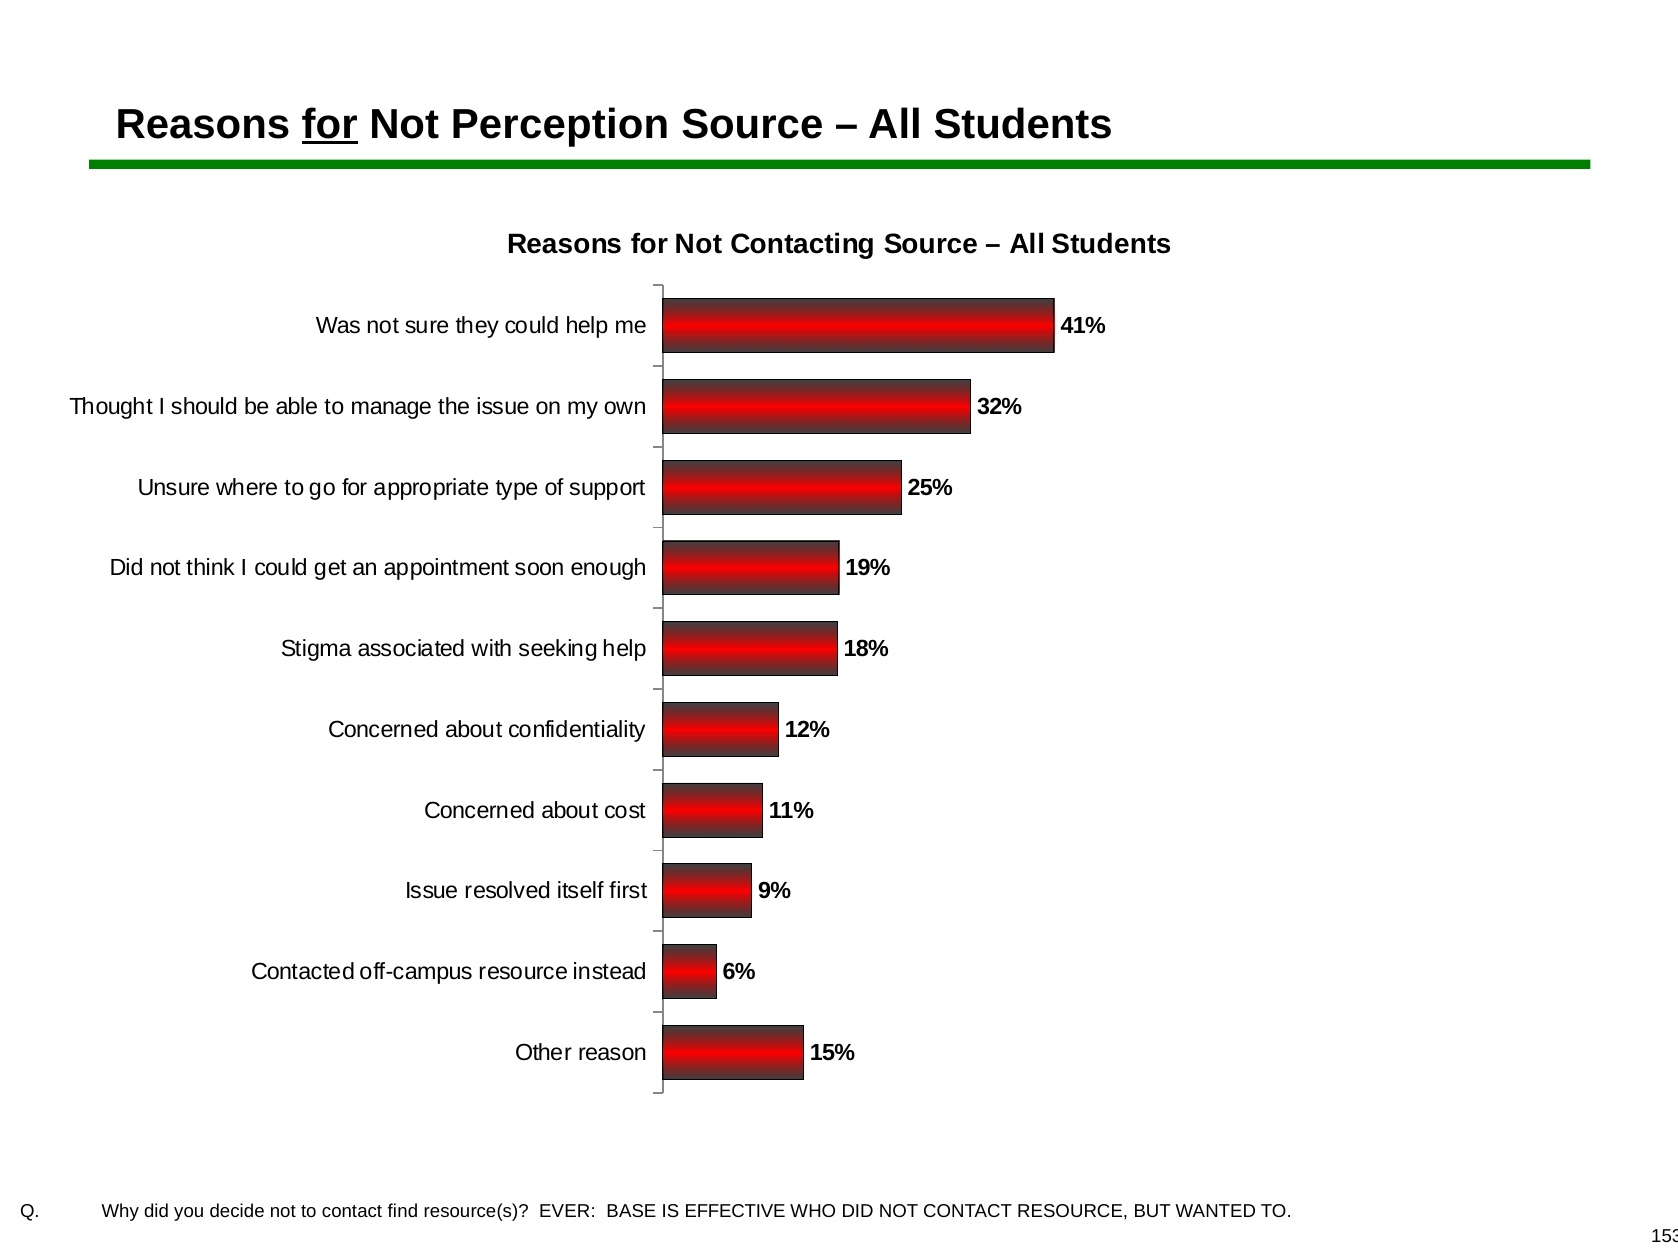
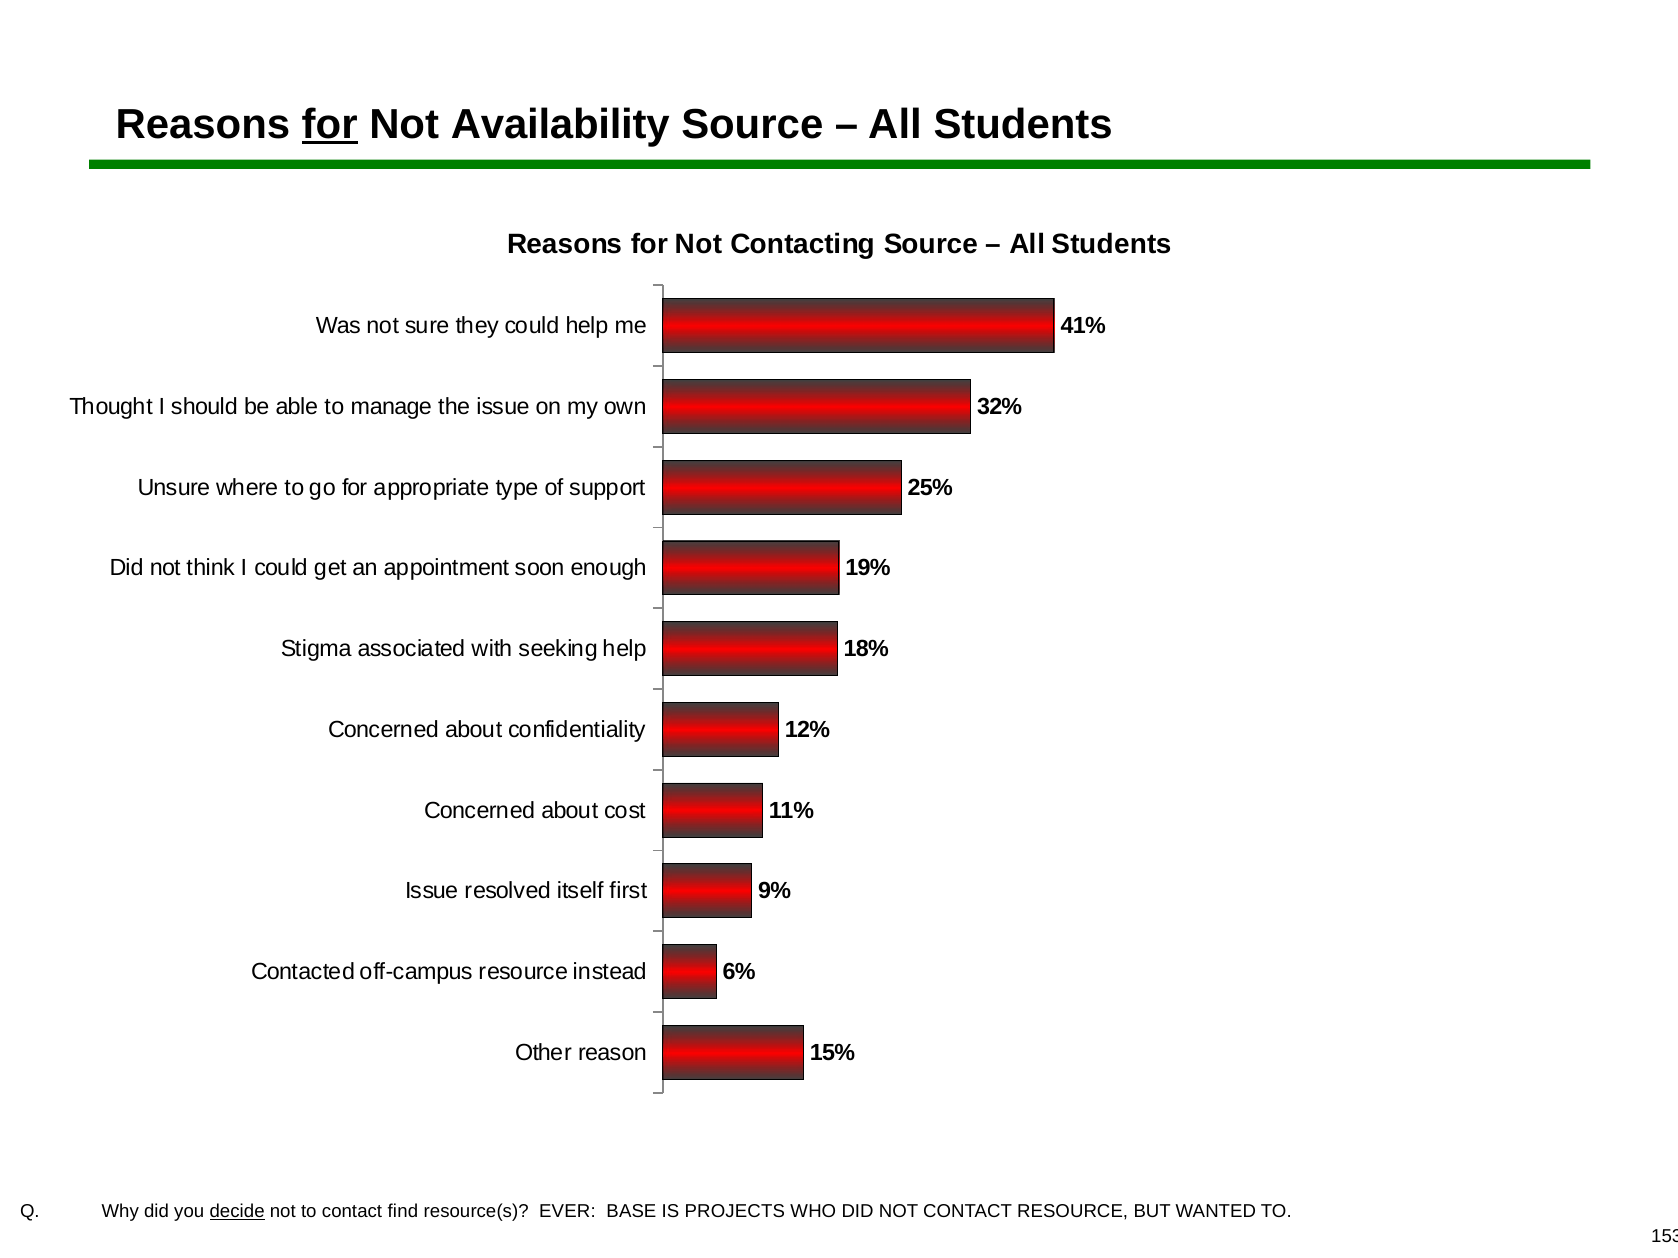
Perception: Perception -> Availability (560, 125)
decide underline: none -> present (237, 1212)
EFFECTIVE: EFFECTIVE -> PROJECTS (735, 1212)
